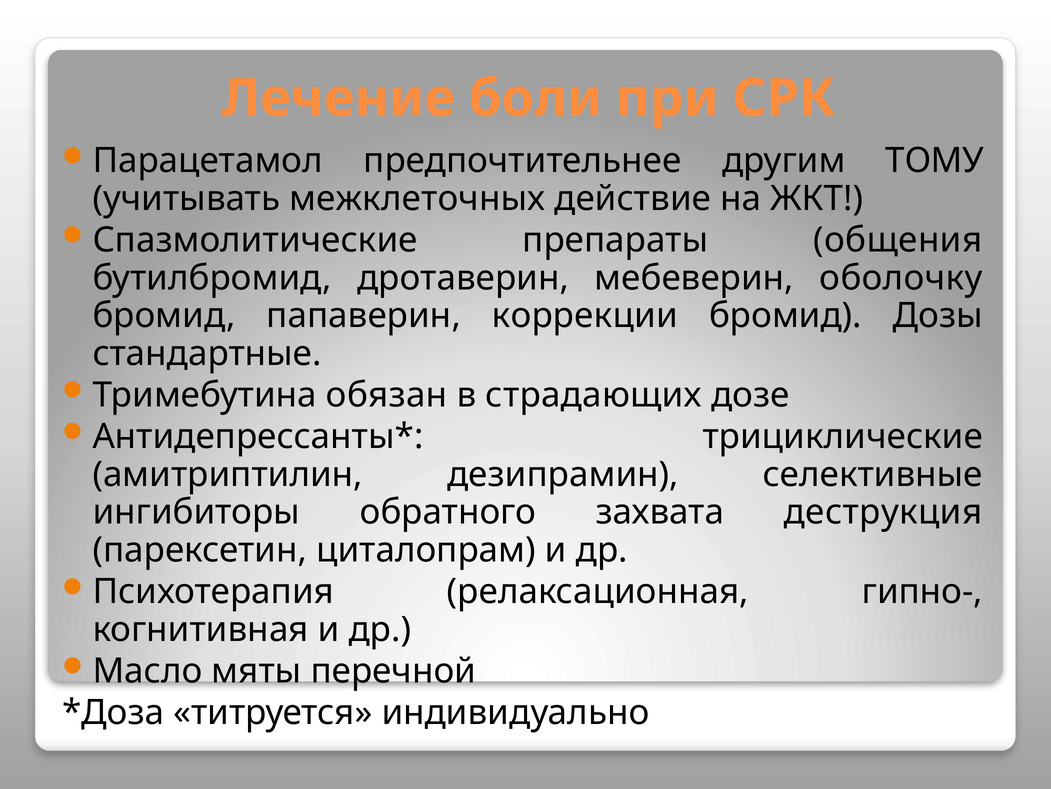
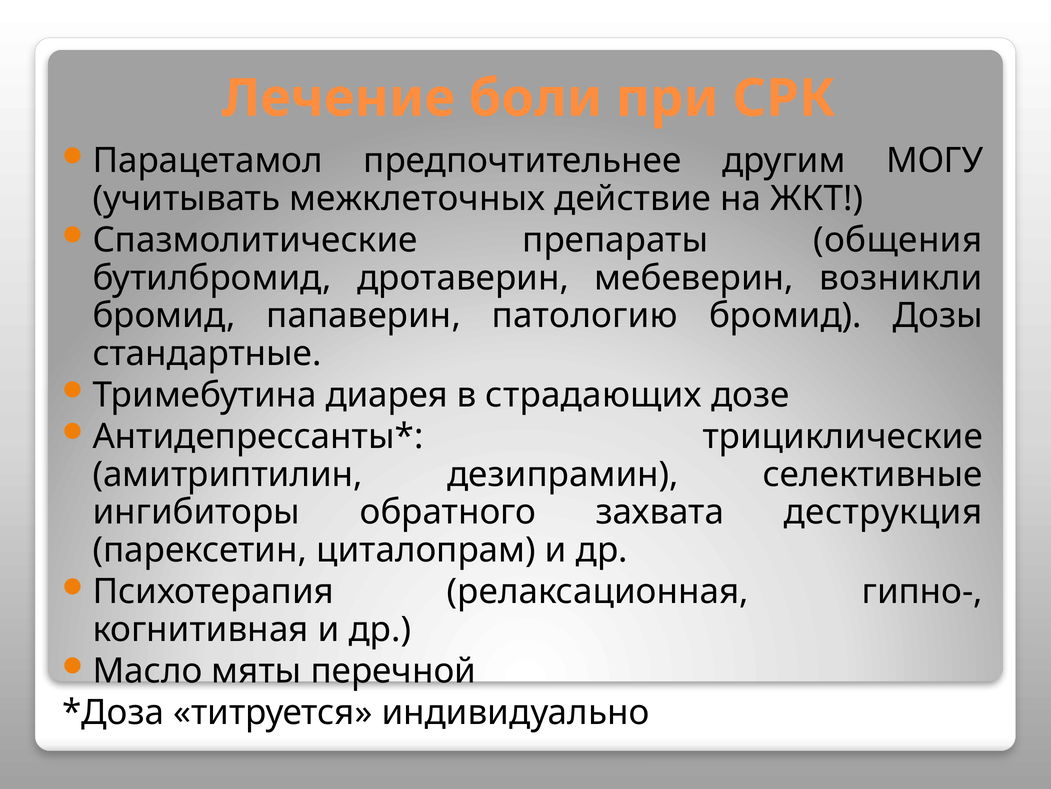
ТОМУ: ТОМУ -> МОГУ (935, 161)
оболочку: оболочку -> возникли (901, 278)
коррекции: коррекции -> патологию (585, 316)
обязан: обязан -> диарея (387, 395)
